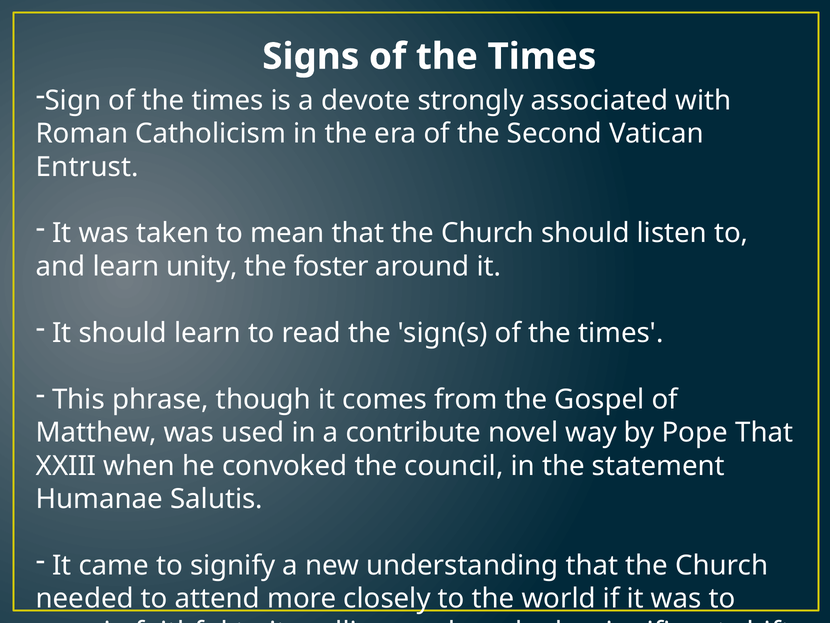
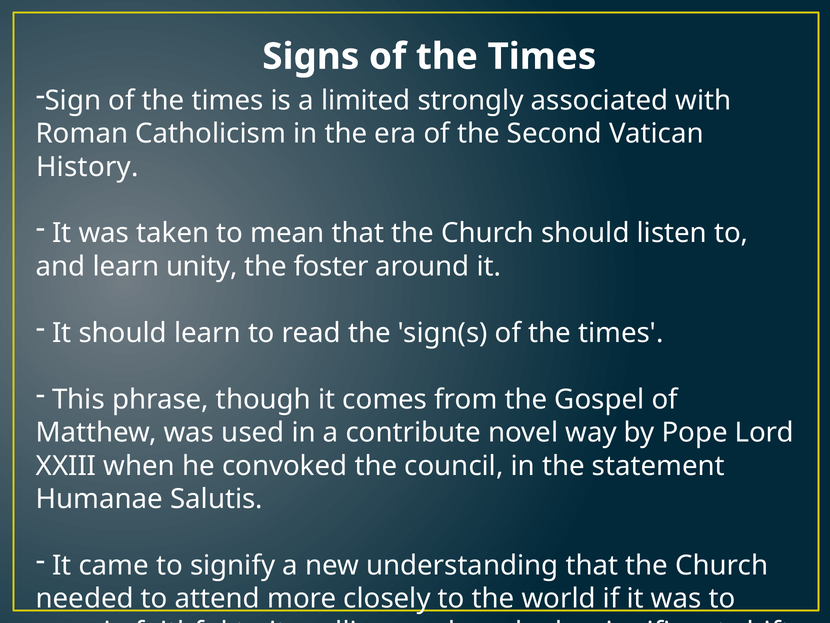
devote: devote -> limited (366, 100)
Entrust: Entrust -> History (87, 167)
Pope That: That -> Lord (764, 432)
